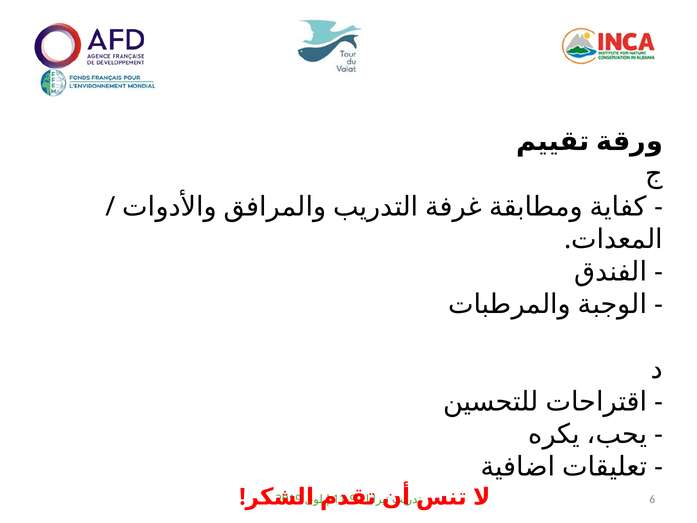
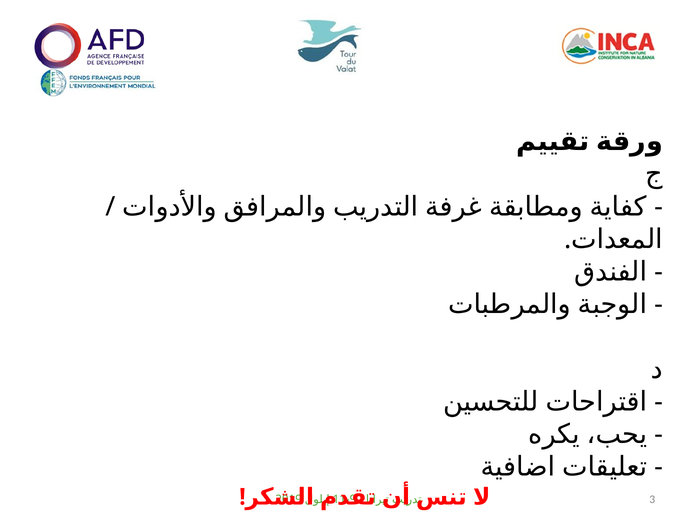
6: 6 -> 3 (652, 499)
